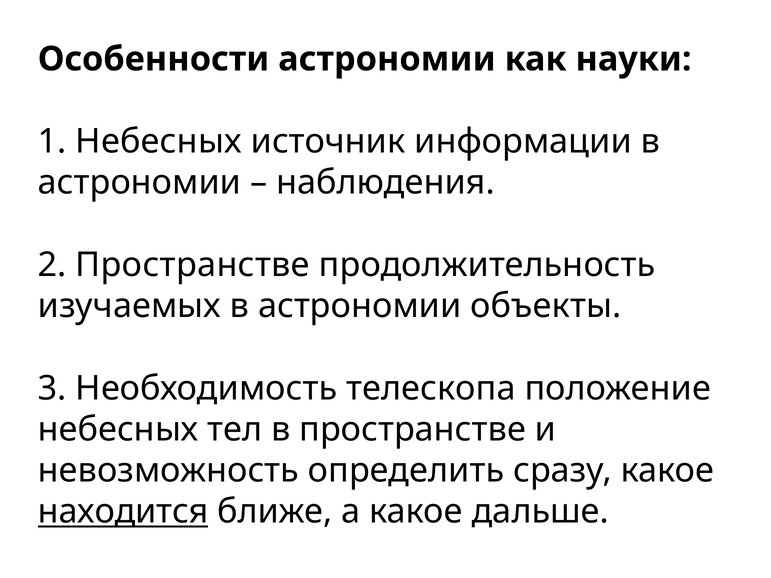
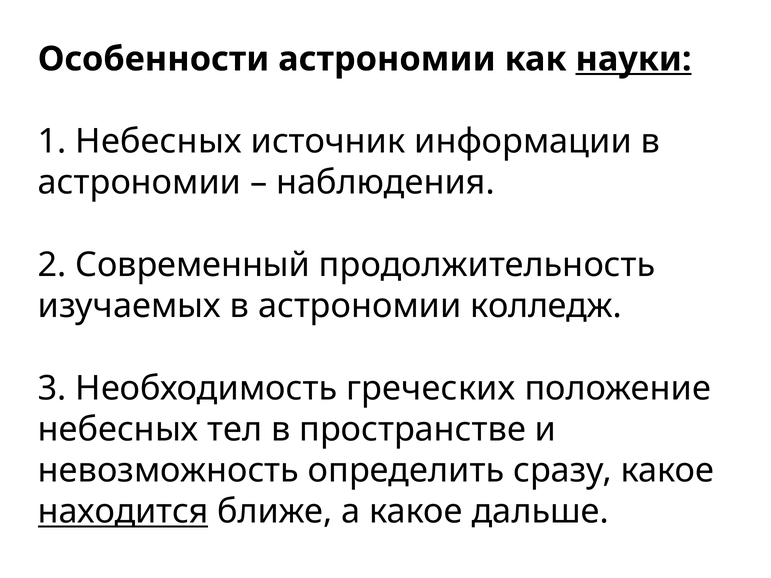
науки underline: none -> present (633, 59)
2 Пространстве: Пространстве -> Современный (193, 265)
объекты: объекты -> колледж (546, 306)
телескопа: телескопа -> греческих (431, 388)
